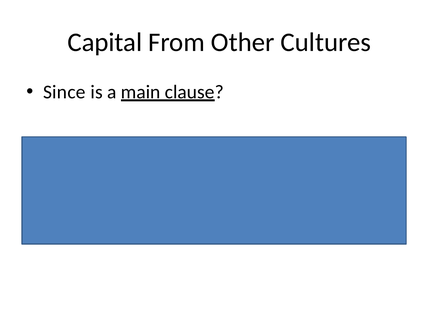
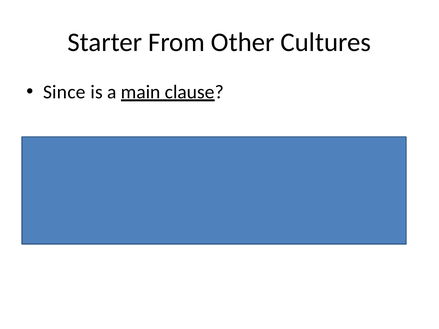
Capital: Capital -> Starter (105, 42)
